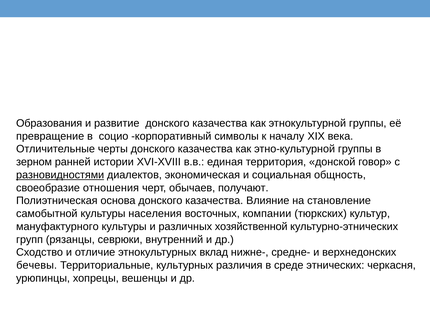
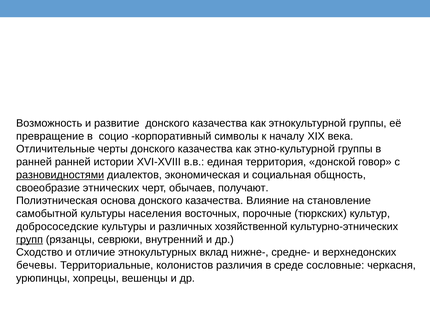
Образования: Образования -> Возможность (49, 123)
зерном: зерном -> ранней (34, 162)
отношения: отношения -> этнических (111, 188)
компании: компании -> порочные (267, 213)
мануфактурного: мануфактурного -> добрососедские (57, 226)
групп underline: none -> present (30, 239)
культурных: культурных -> колонистов (185, 265)
этнических: этнических -> сословные (335, 265)
